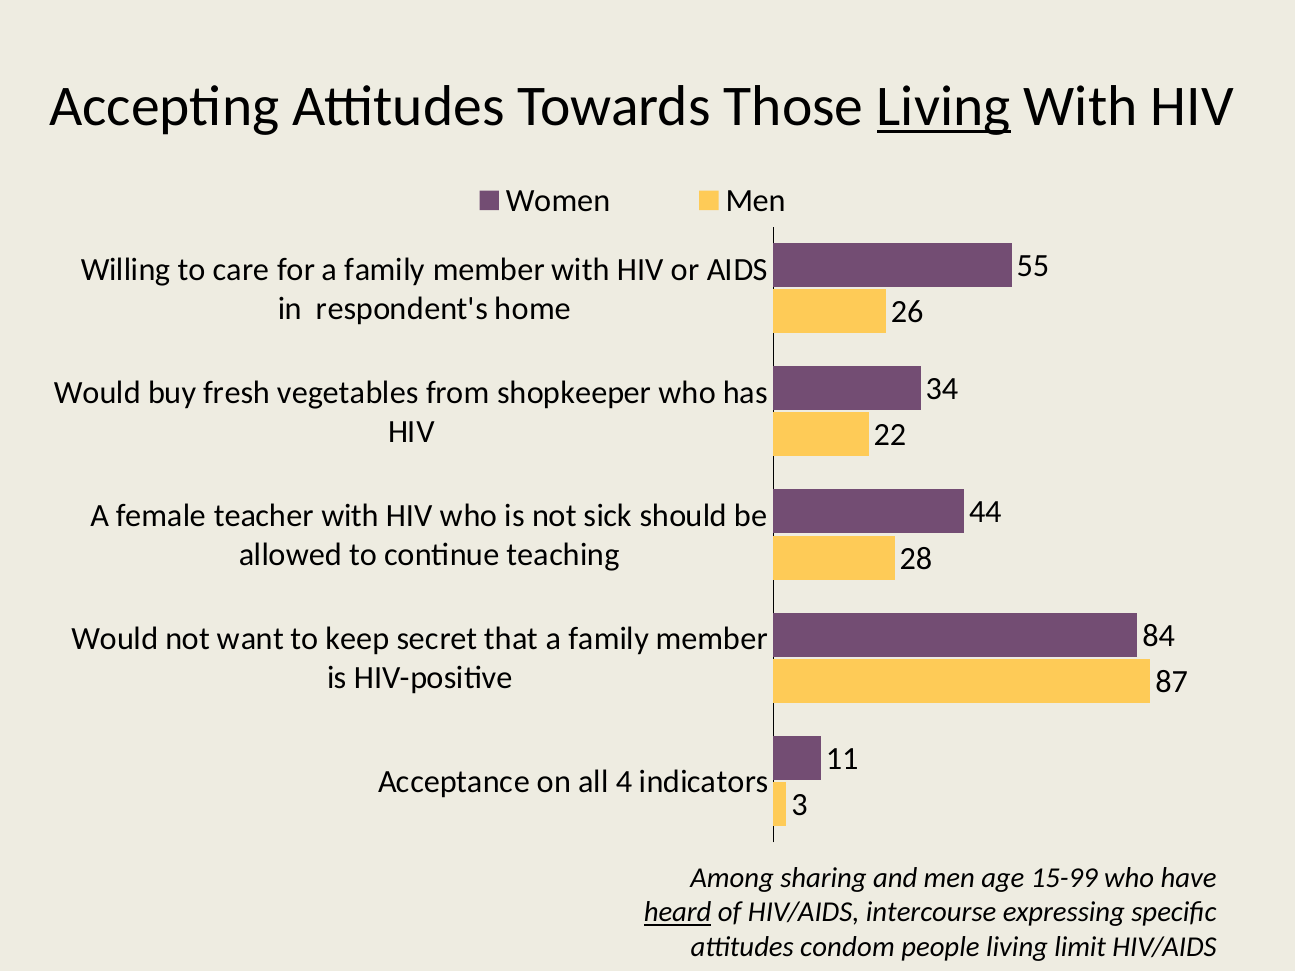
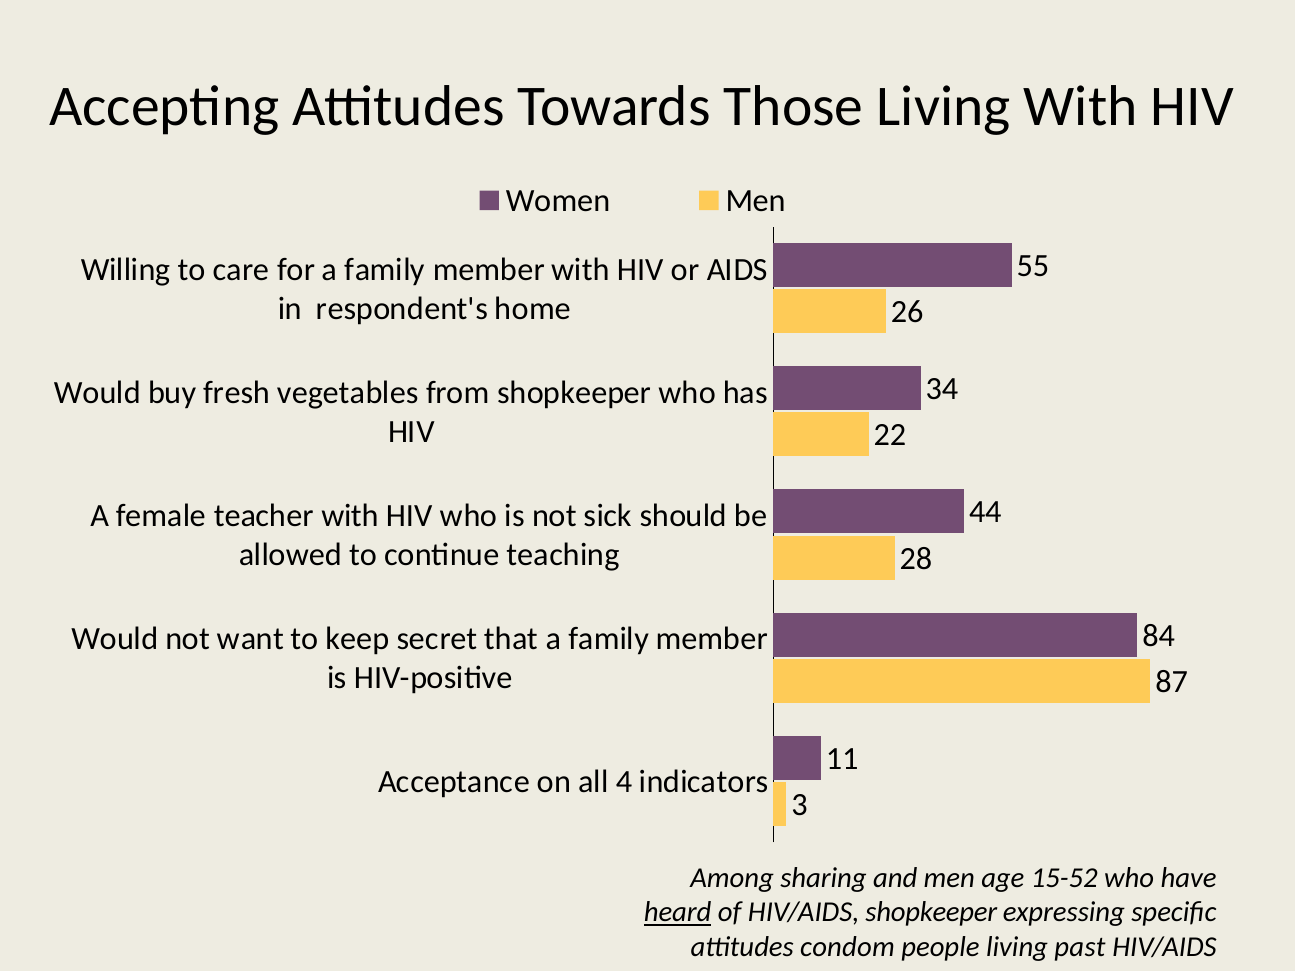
Living underline: present -> none (944, 107)
15-99: 15-99 -> 15-52 (1064, 878)
HIV/AIDS intercourse: intercourse -> shopkeeper (931, 913)
limit: limit -> past (1080, 947)
